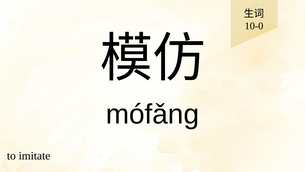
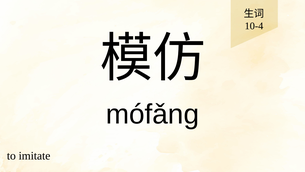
10-0: 10-0 -> 10-4 (254, 26)
